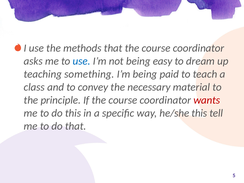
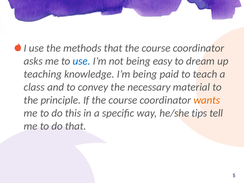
something: something -> knowledge (89, 74)
wants colour: red -> orange (207, 100)
he/she this: this -> tips (199, 113)
